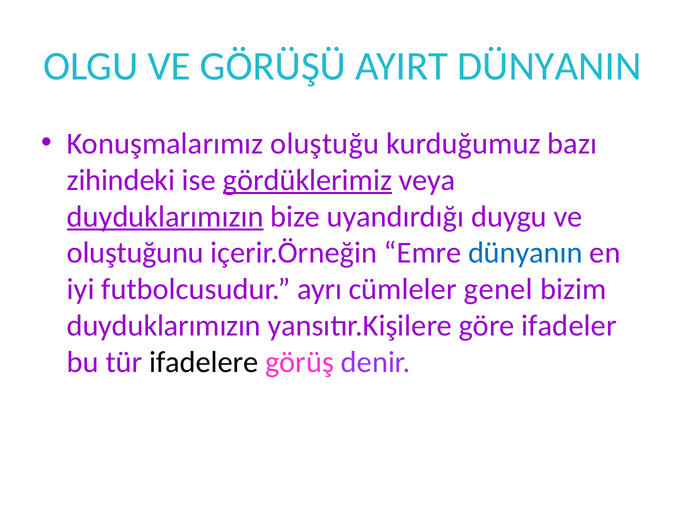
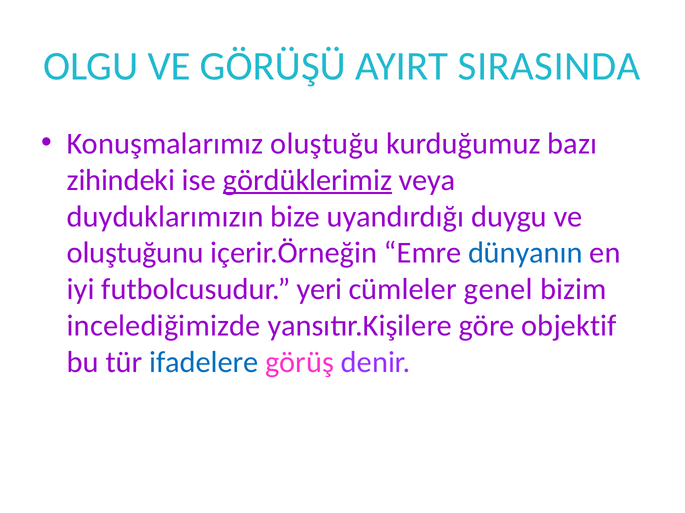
DÜNYANIN: DÜNYANIN -> SIRASINDA (549, 66)
duyduklarımızın underline: present -> none (165, 217)
ayrı: ayrı -> yeri (320, 290)
duyduklarımızın: duyduklarımızın -> incelediğimizde (164, 326)
ifadeler: ifadeler -> objektif (569, 326)
ifadelere colour: black -> blue (204, 363)
